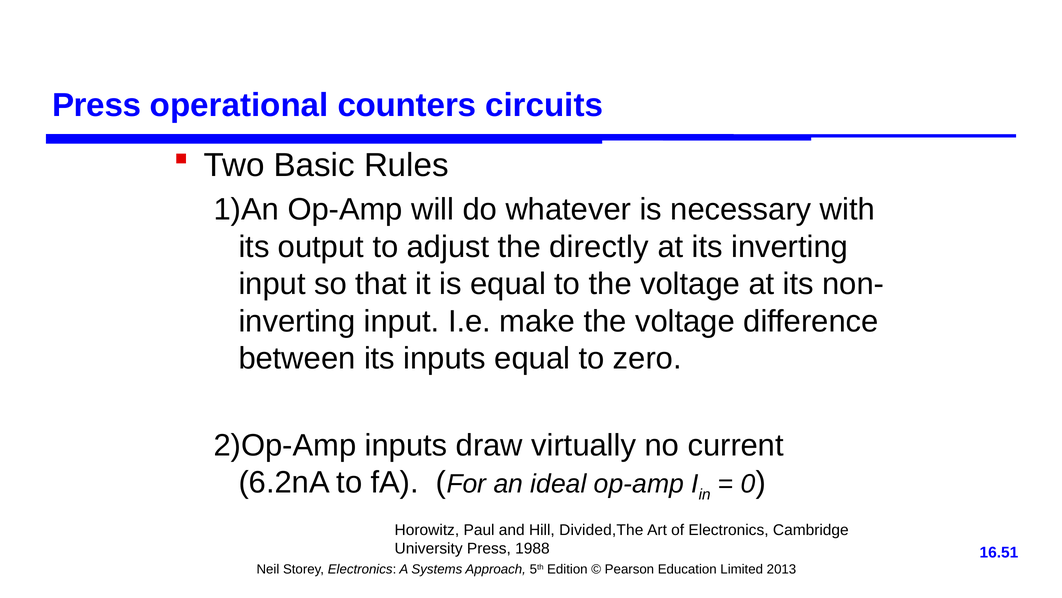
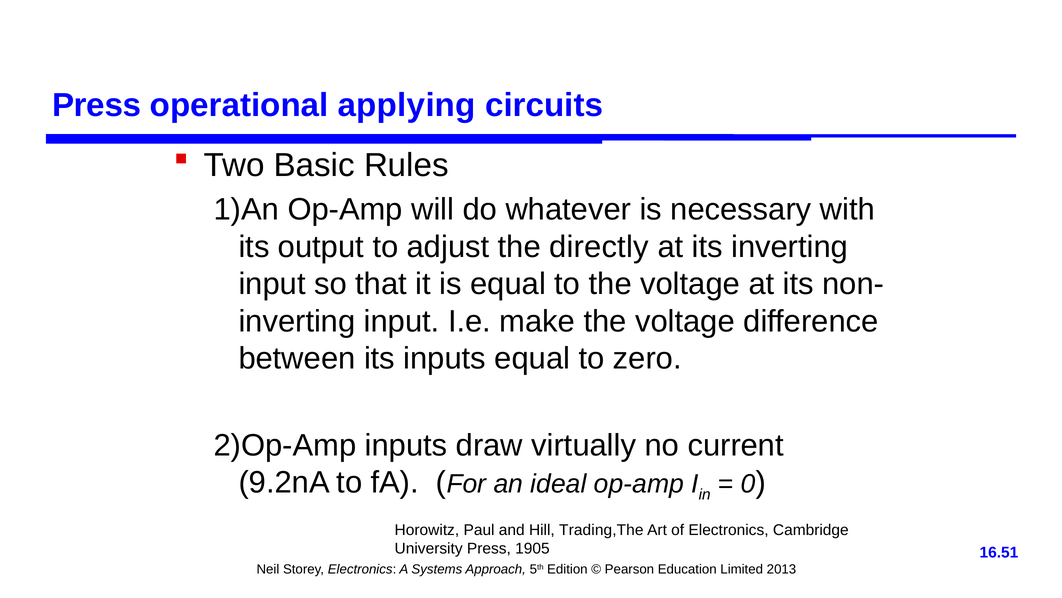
counters: counters -> applying (407, 105)
6.2nA: 6.2nA -> 9.2nA (284, 482)
Divided,The: Divided,The -> Trading,The (601, 529)
1988: 1988 -> 1905 (532, 548)
